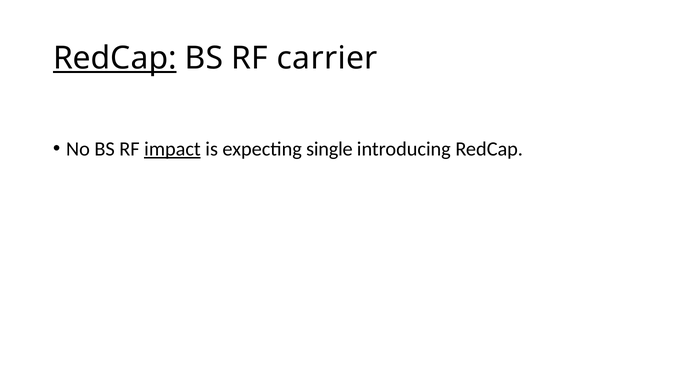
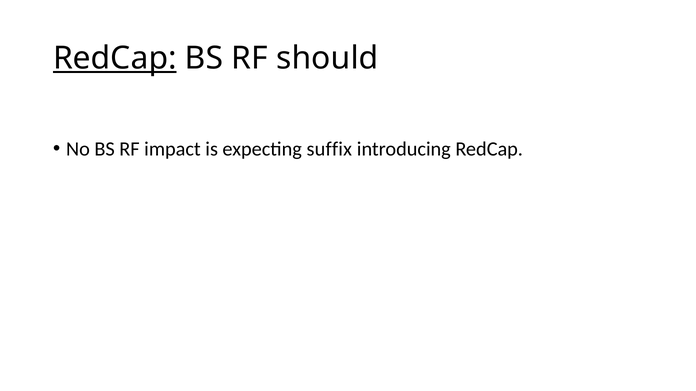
carrier: carrier -> should (327, 58)
impact underline: present -> none (173, 149)
single: single -> suffix (329, 149)
